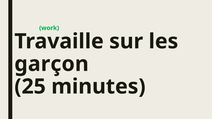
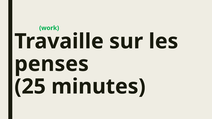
garçon: garçon -> penses (52, 64)
